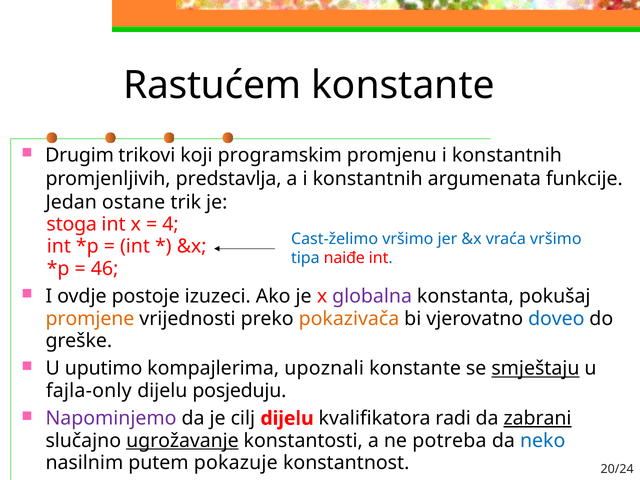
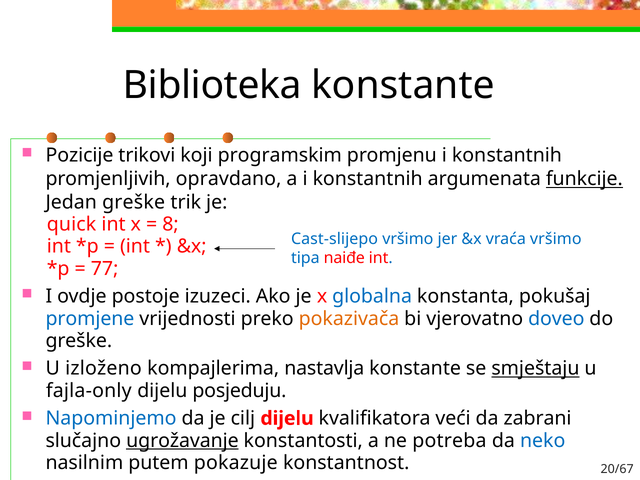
Rastućem: Rastućem -> Biblioteka (212, 85)
Drugim: Drugim -> Pozicije (79, 156)
predstavlja: predstavlja -> opravdano (229, 179)
funkcije underline: none -> present (584, 179)
Jedan ostane: ostane -> greške (134, 202)
stoga: stoga -> quick (72, 224)
4: 4 -> 8 (170, 224)
Cast-želimo: Cast-želimo -> Cast-slijepo (335, 239)
46: 46 -> 77 (105, 269)
globalna colour: purple -> blue (372, 296)
promjene colour: orange -> blue (90, 319)
uputimo: uputimo -> izloženo (103, 369)
upoznali: upoznali -> nastavlja (324, 369)
Napominjemo colour: purple -> blue (111, 418)
radi: radi -> veći (453, 418)
zabrani underline: present -> none (538, 418)
20/24: 20/24 -> 20/67 (617, 469)
